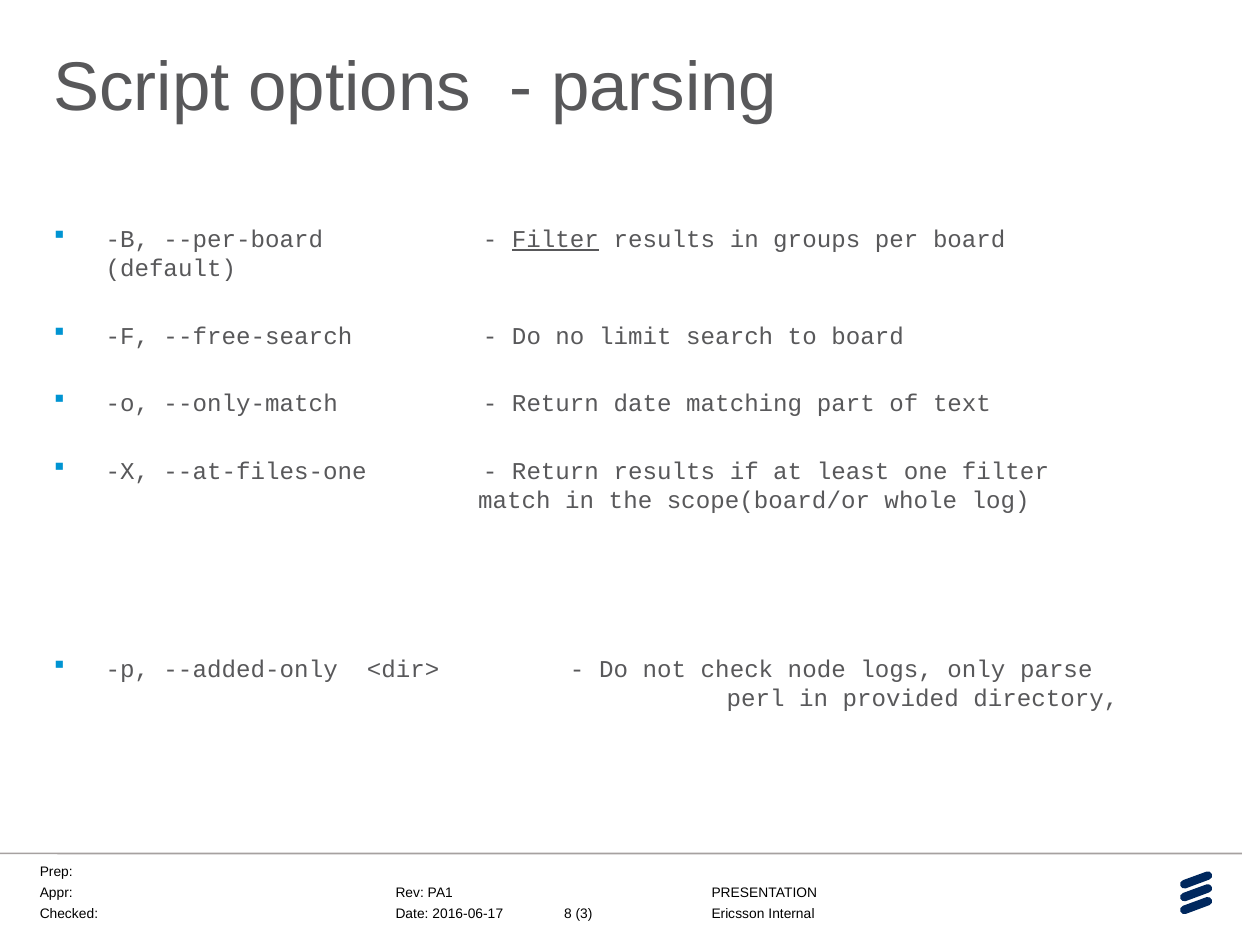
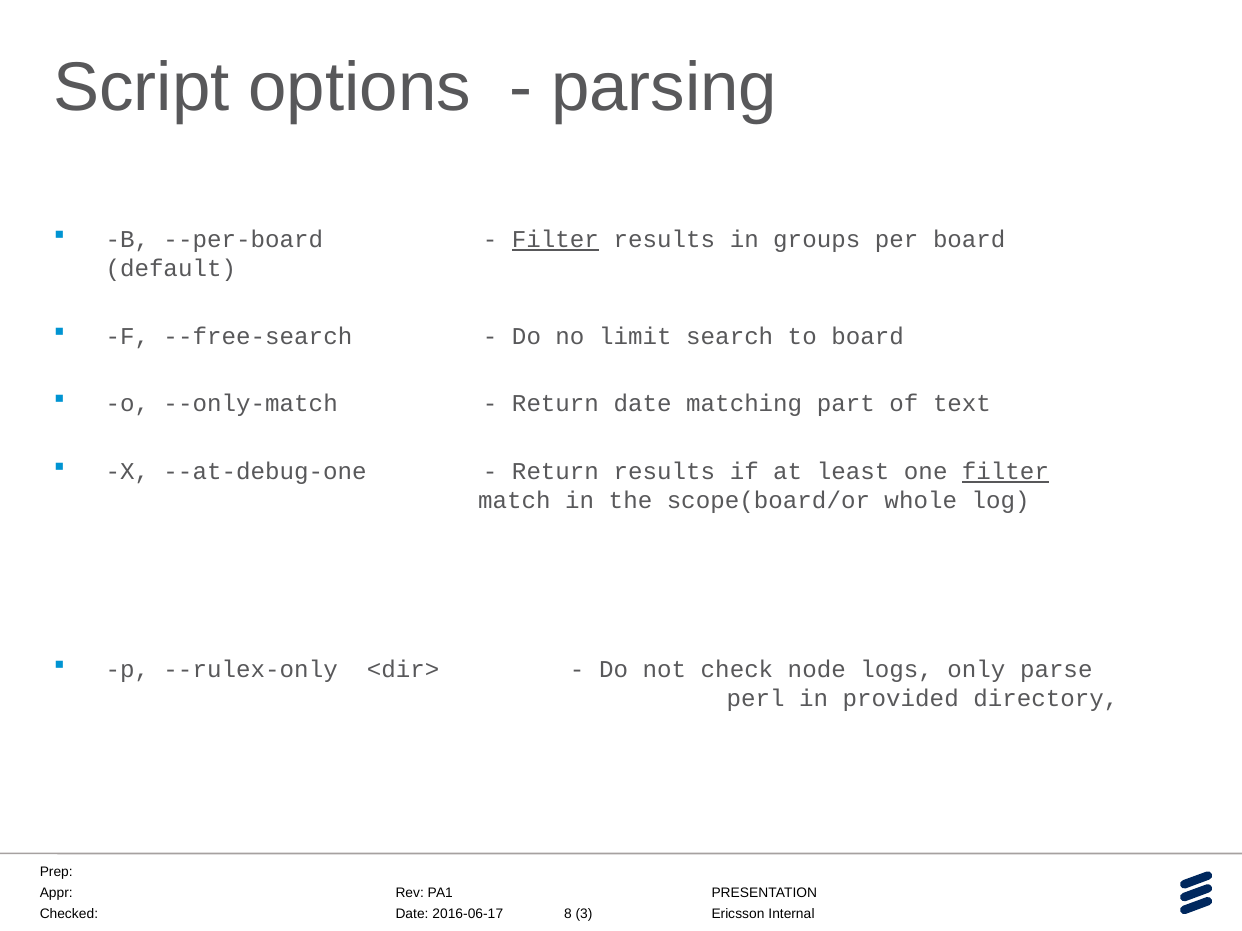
--at-files-one: --at-files-one -> --at-debug-one (265, 472)
filter underline: none -> present (1005, 472)
--added-only: --added-only -> --rulex-only (251, 670)
